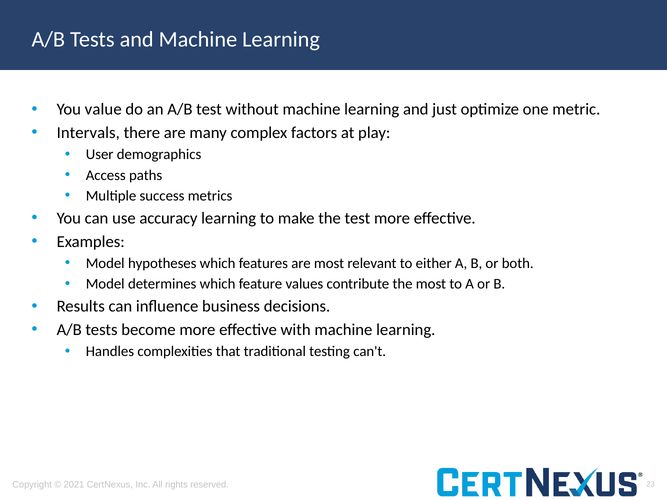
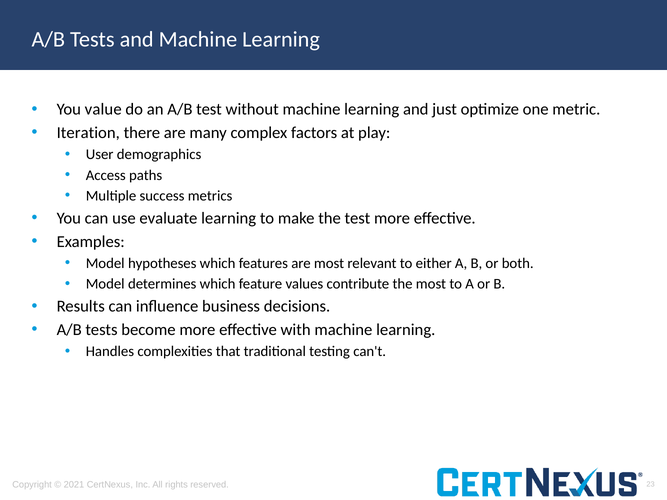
Intervals: Intervals -> Iteration (88, 133)
accuracy: accuracy -> evaluate (168, 218)
